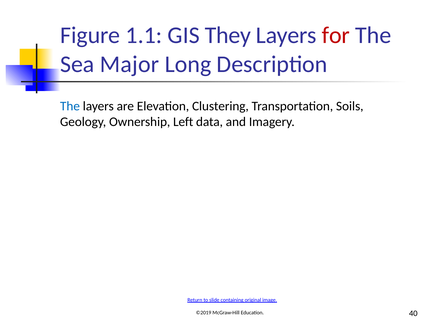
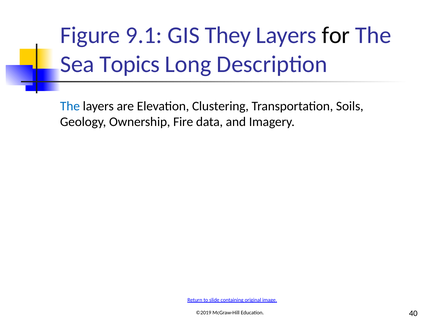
1.1: 1.1 -> 9.1 (144, 35)
for colour: red -> black (336, 35)
Major: Major -> Topics (130, 64)
Left: Left -> Fire (183, 122)
